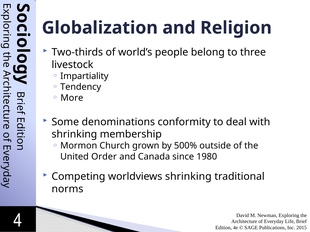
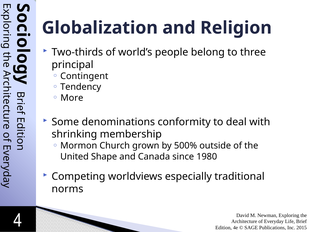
livestock: livestock -> principal (73, 65)
Impartiality: Impartiality -> Contingent (84, 76)
Order: Order -> Shape (104, 157)
worldviews shrinking: shrinking -> especially (188, 177)
